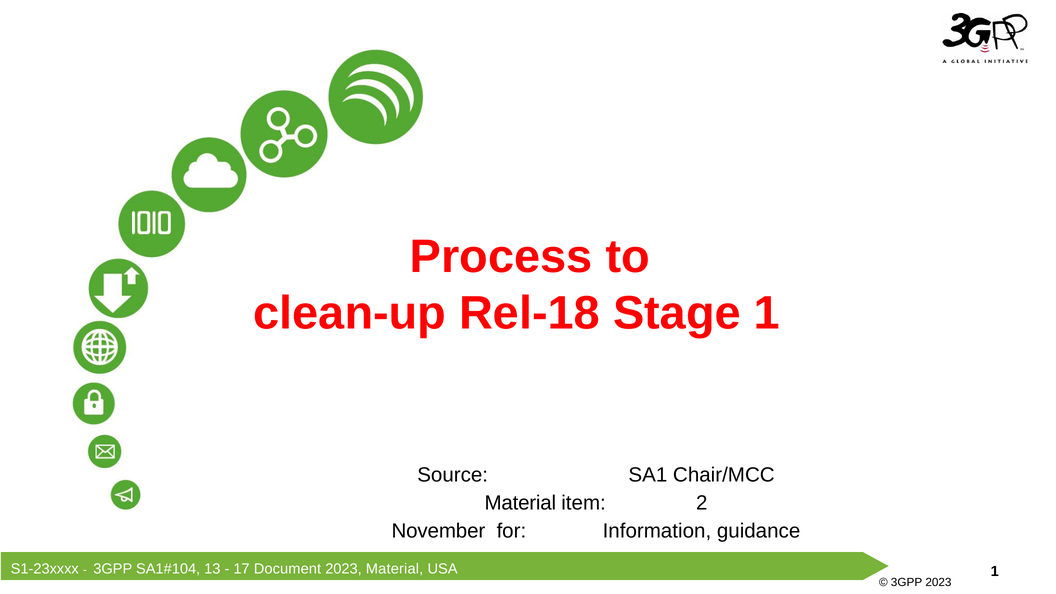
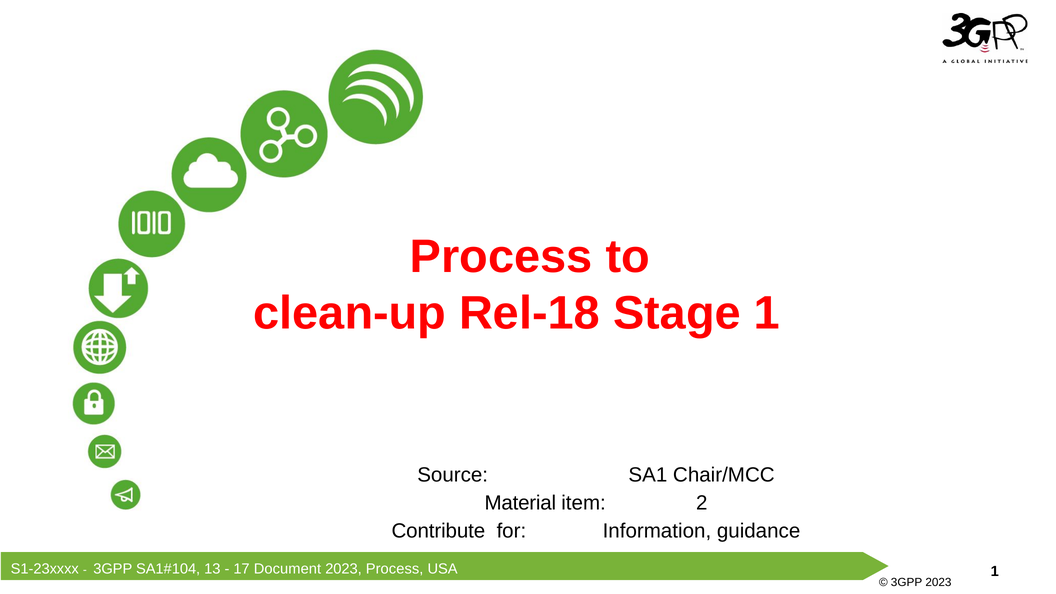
November: November -> Contribute (438, 531)
2023 Material: Material -> Process (395, 569)
